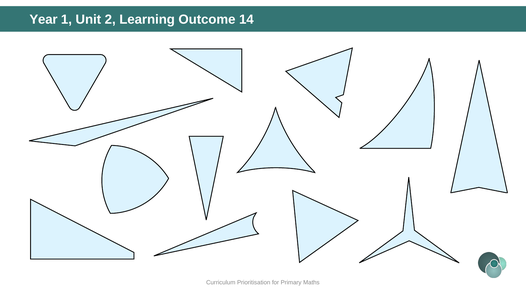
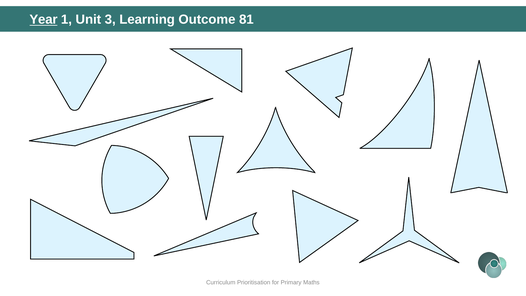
Year underline: none -> present (44, 20)
2: 2 -> 3 (110, 20)
14: 14 -> 81 (246, 20)
